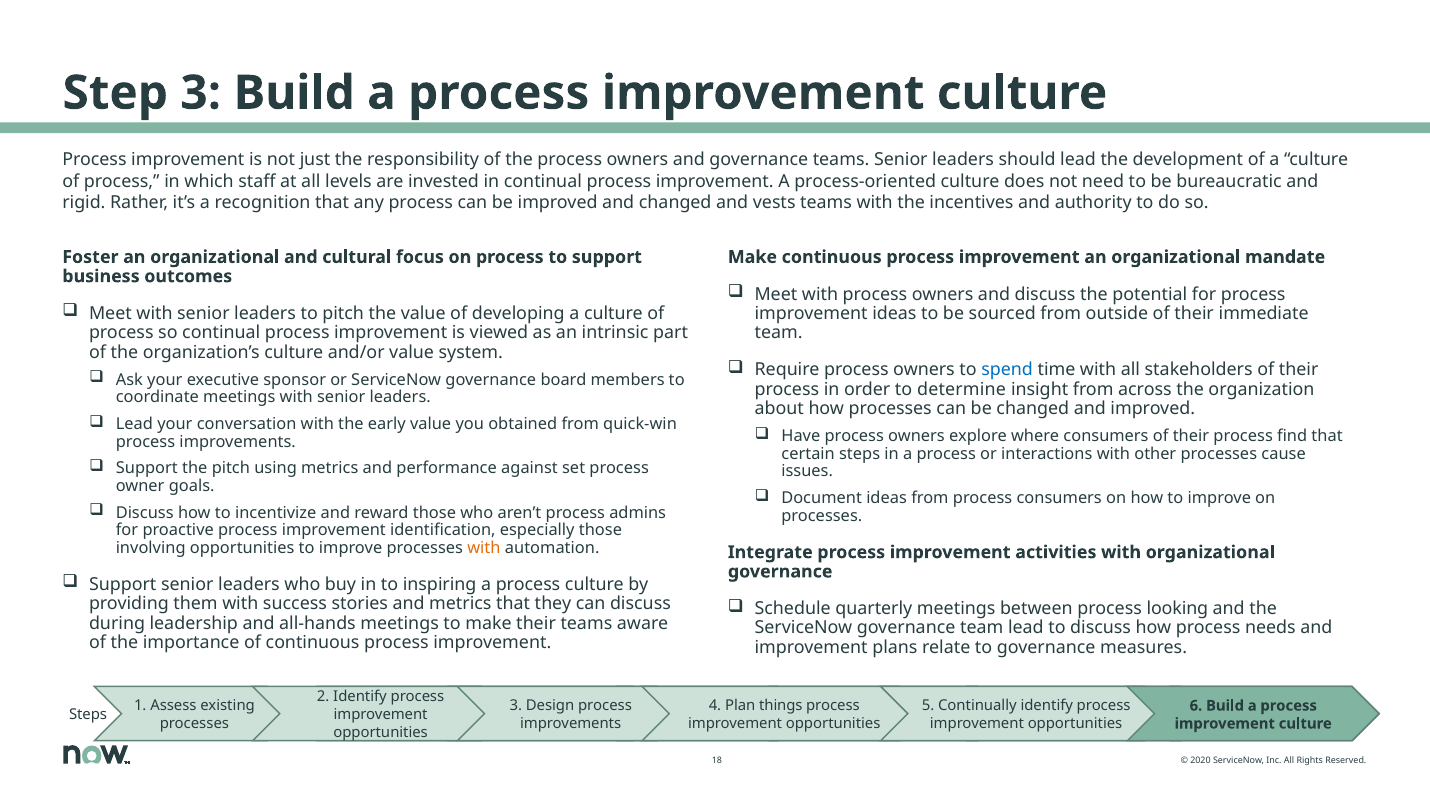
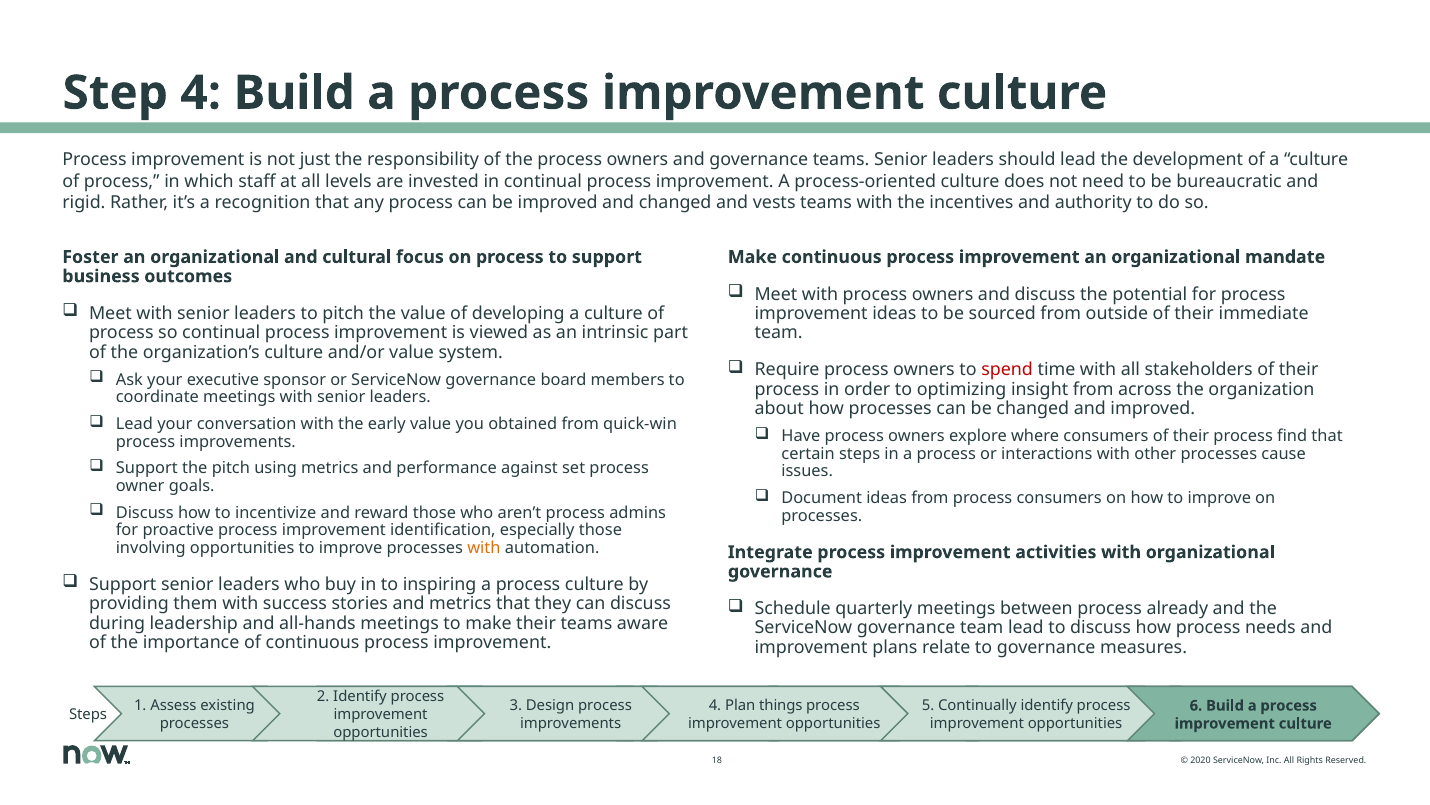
Step 3: 3 -> 4 (201, 93)
spend colour: blue -> red (1007, 370)
determine: determine -> optimizing (962, 389)
looking: looking -> already (1177, 608)
